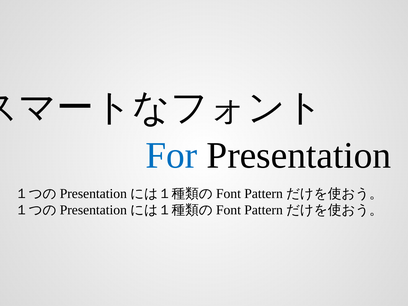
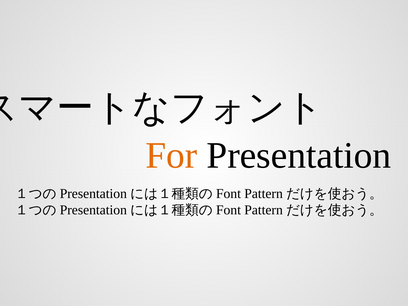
For colour: blue -> orange (171, 156)
